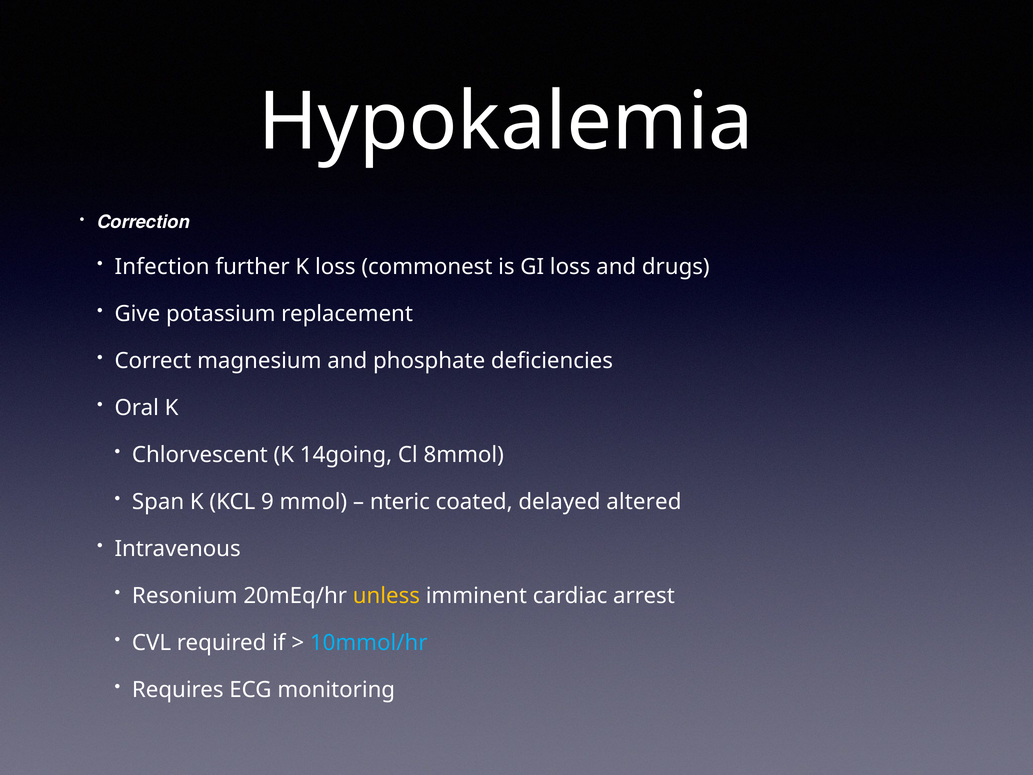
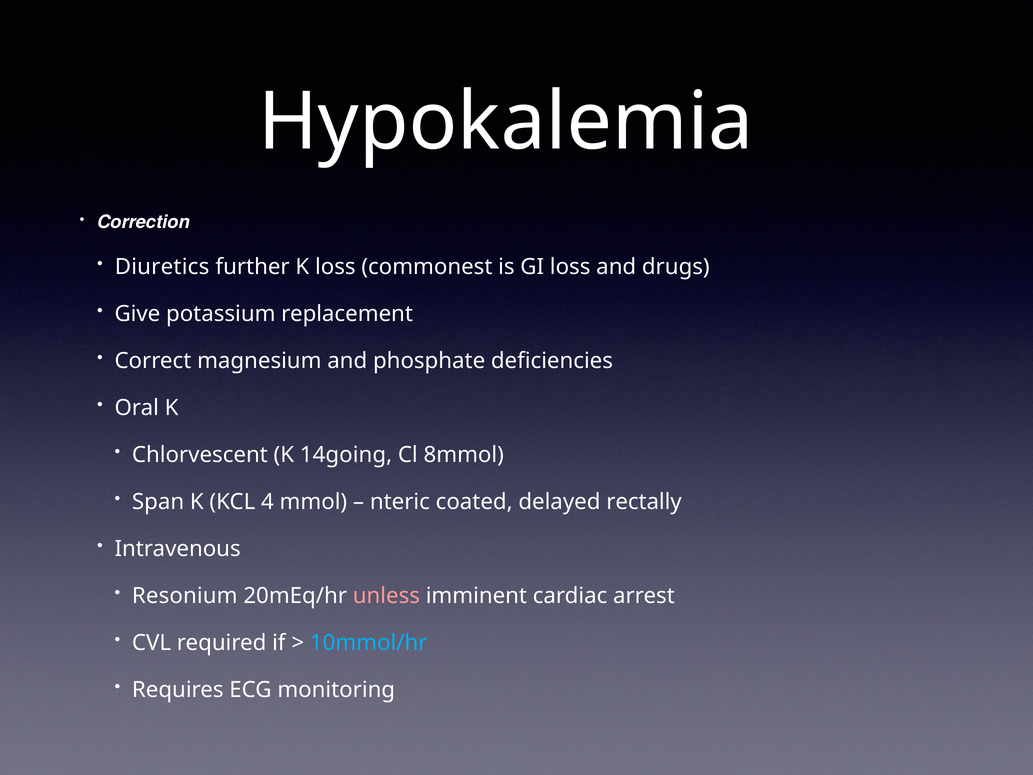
Infection: Infection -> Diuretics (162, 267)
9: 9 -> 4 (267, 502)
altered: altered -> rectally (644, 502)
unless colour: yellow -> pink (386, 596)
